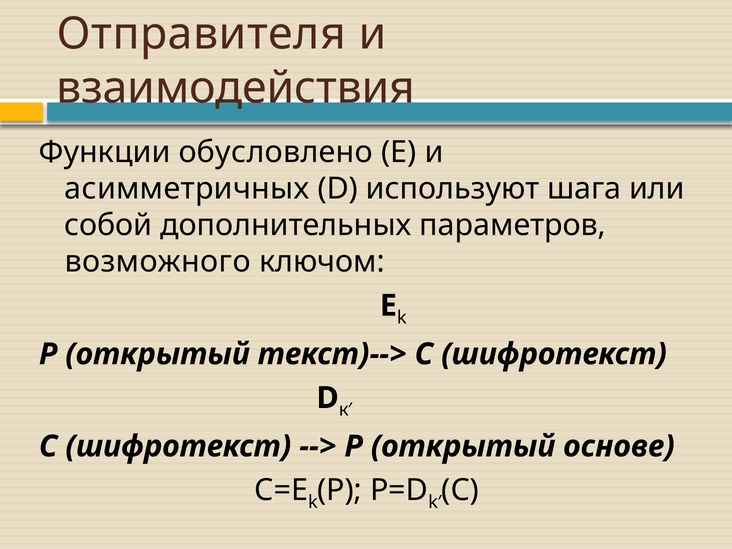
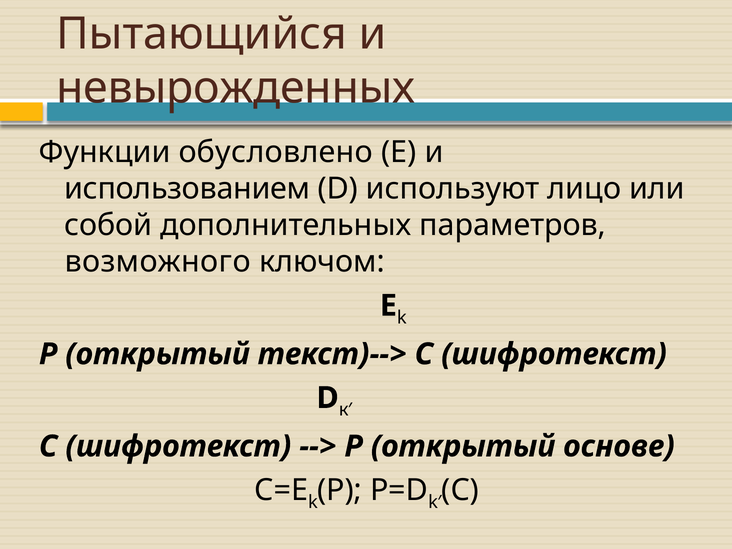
Отправителя: Отправителя -> Пытающийся (202, 34)
взаимодействия: взаимодействия -> невырожденных (236, 88)
асимметричных: асимметричных -> использованием (187, 189)
шага: шага -> лицо (584, 189)
